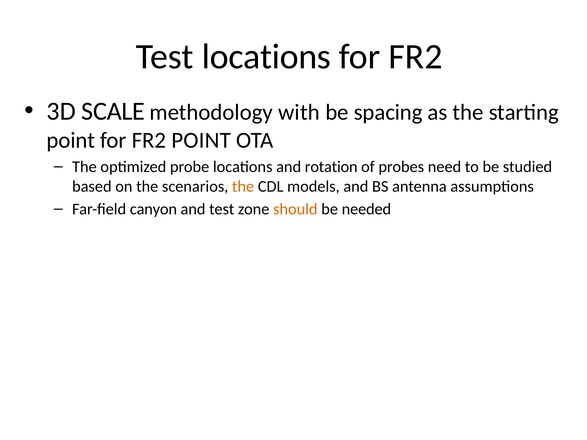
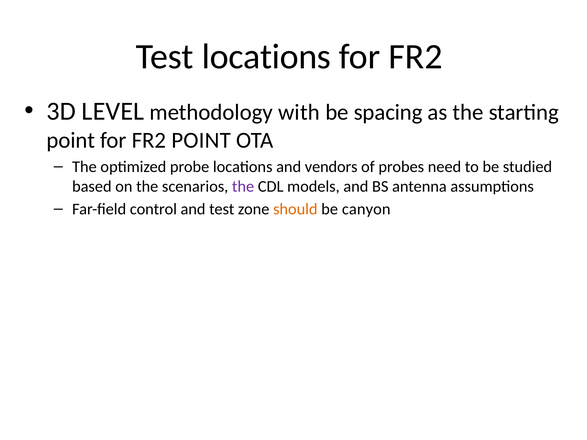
SCALE: SCALE -> LEVEL (113, 111)
rotation: rotation -> vendors (331, 167)
the colour: orange -> purple (243, 186)
canyon: canyon -> control (153, 209)
needed: needed -> canyon (366, 209)
